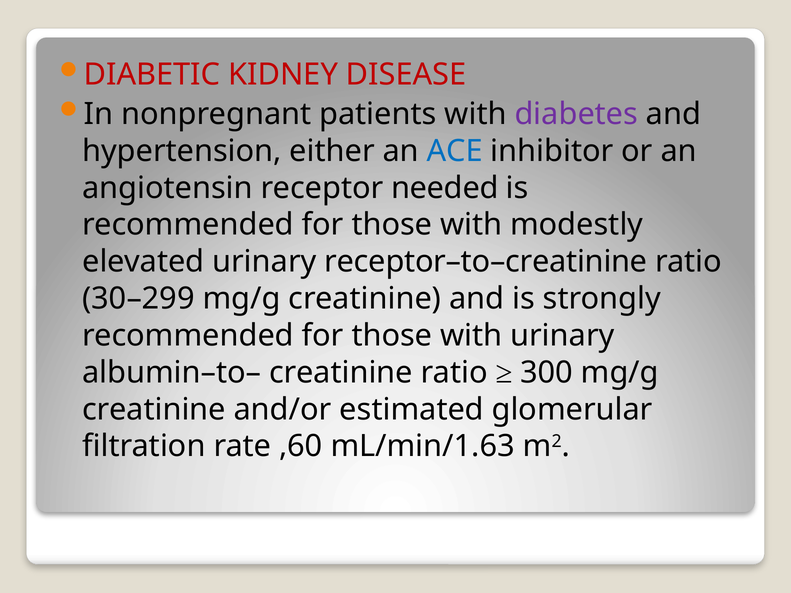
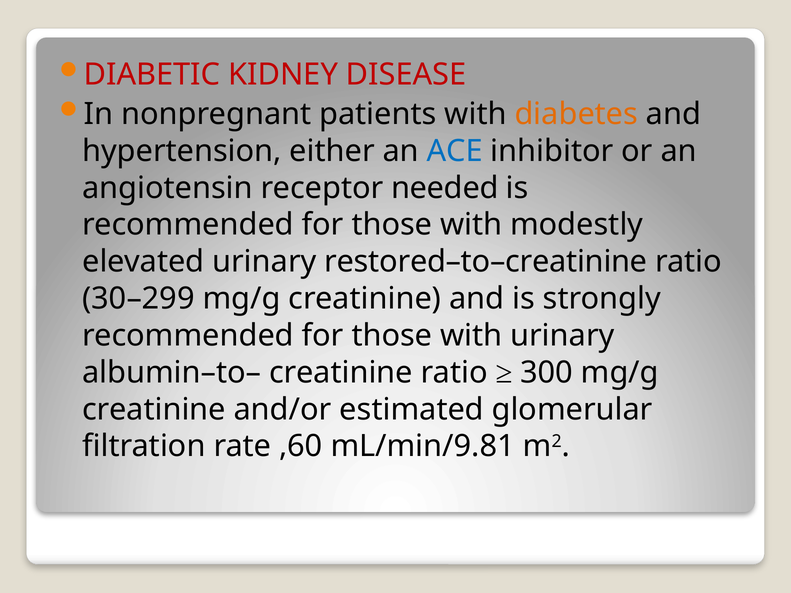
diabetes colour: purple -> orange (576, 114)
receptor–to–creatinine: receptor–to–creatinine -> restored–to–creatinine (486, 262)
mL/min/1.63: mL/min/1.63 -> mL/min/9.81 (423, 446)
